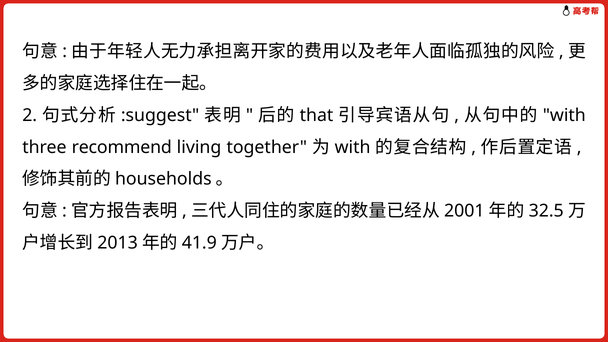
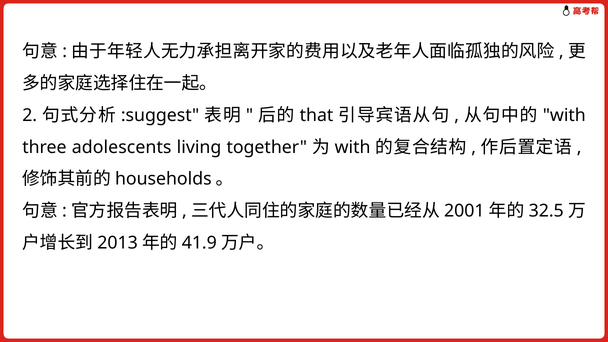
recommend: recommend -> adolescents (122, 147)
